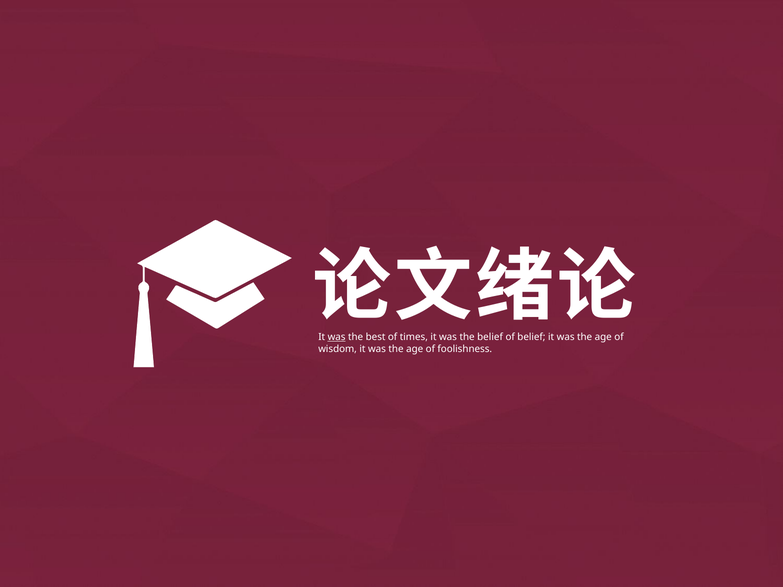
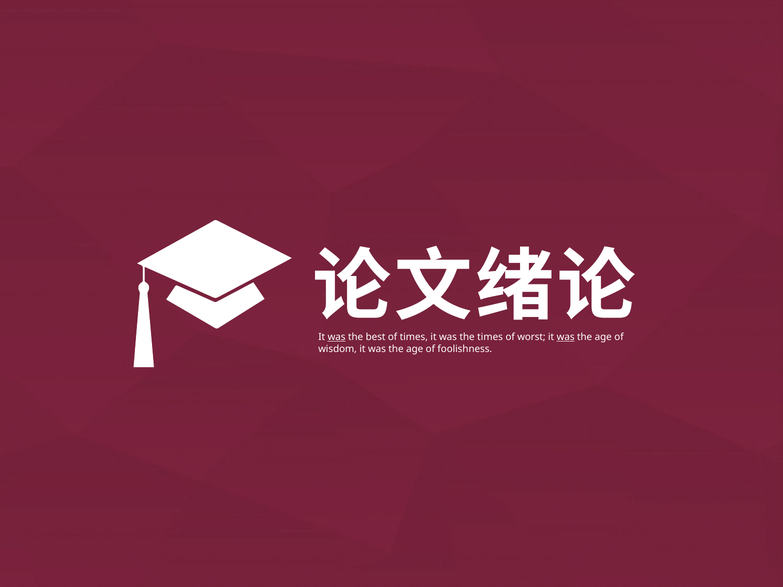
the belief: belief -> times (490, 337)
of belief: belief -> worst (531, 337)
was underline: none -> present (566, 337)
